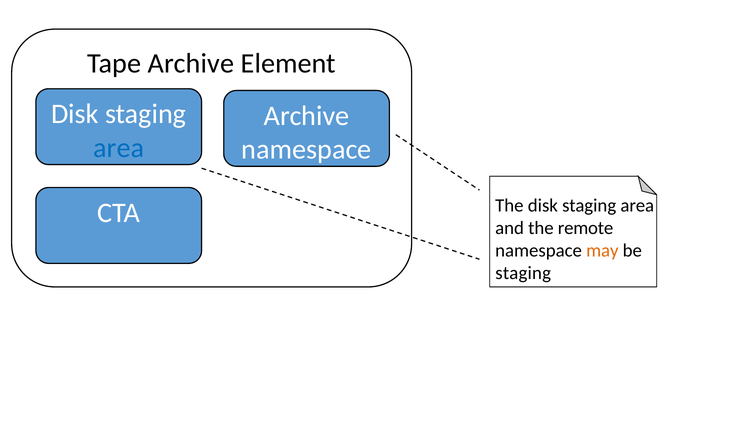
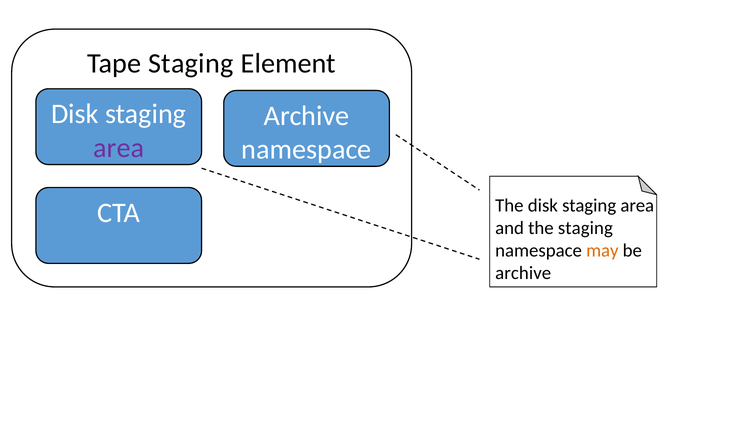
Tape Archive: Archive -> Staging (191, 63)
area colour: blue -> purple (119, 148)
the remote: remote -> staging (585, 228)
staging: staging -> archive (523, 273)
